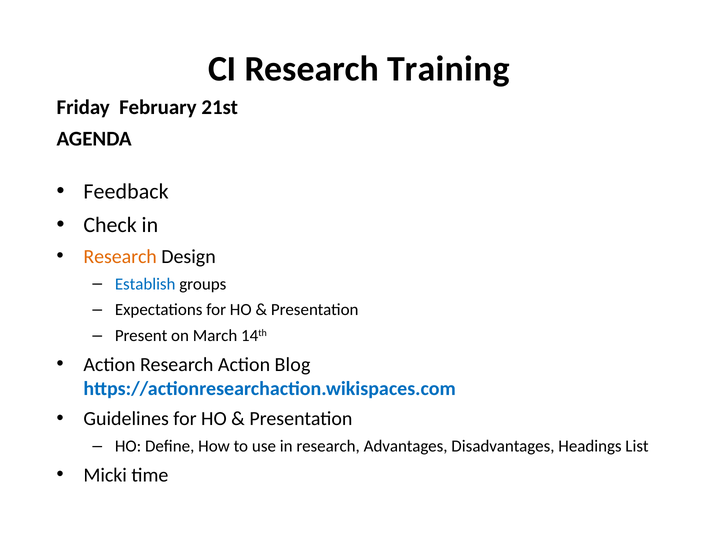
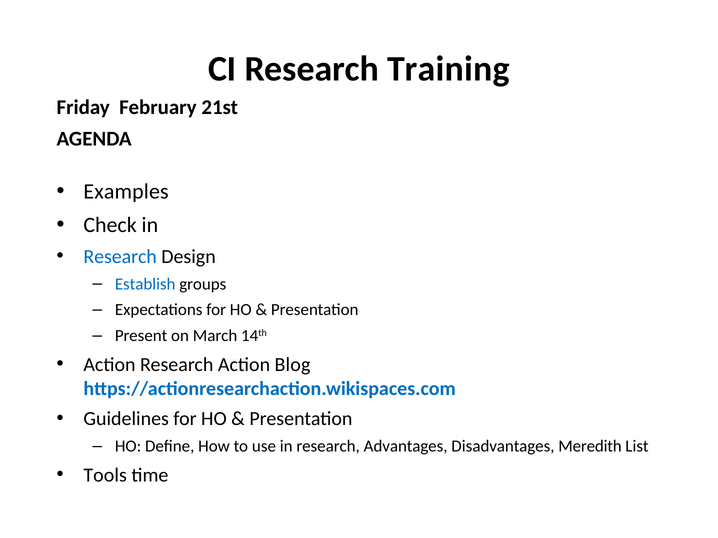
Feedback: Feedback -> Examples (126, 192)
Research colour: orange -> blue (120, 257)
Headings: Headings -> Meredith (590, 447)
Micki: Micki -> Tools (105, 475)
